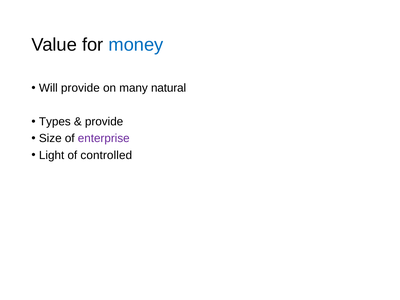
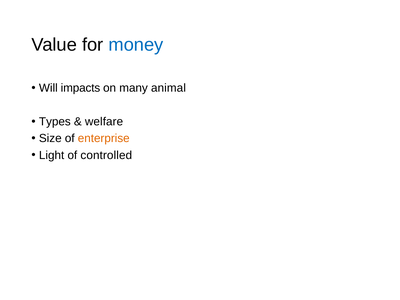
Will provide: provide -> impacts (80, 88)
natural: natural -> animal (168, 88)
provide: provide -> welfare (104, 122)
enterprise colour: purple -> orange (104, 138)
